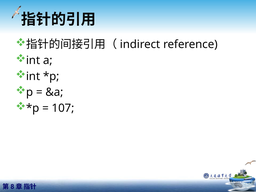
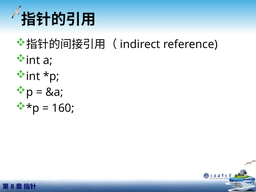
107: 107 -> 160 (63, 108)
